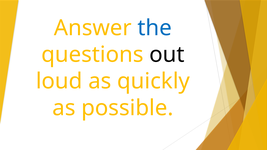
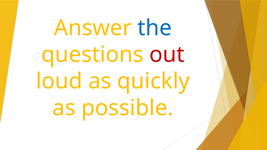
out colour: black -> red (167, 55)
